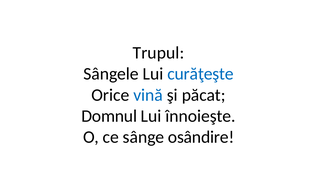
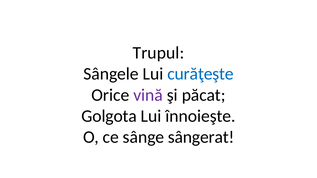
vină colour: blue -> purple (148, 95)
Domnul: Domnul -> Golgota (109, 116)
osândire: osândire -> sângerat (201, 137)
